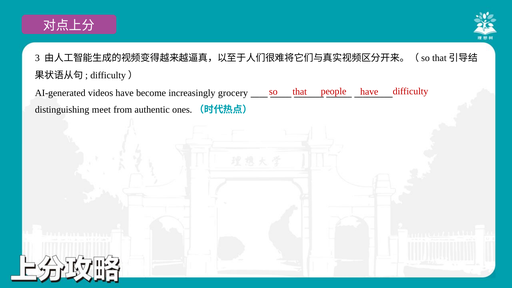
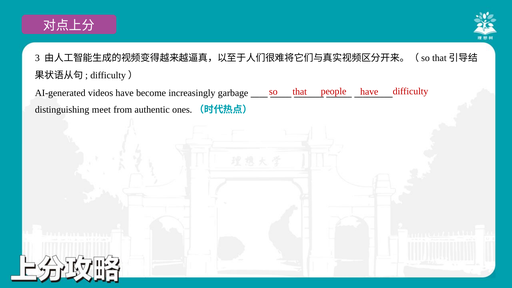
grocery: grocery -> garbage (233, 93)
